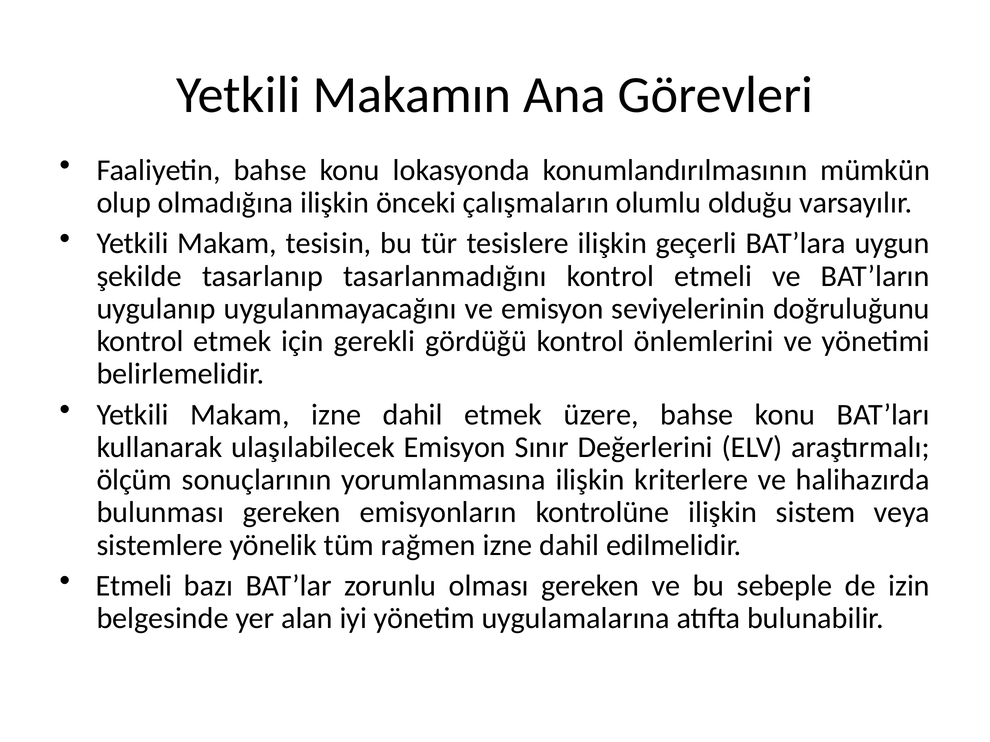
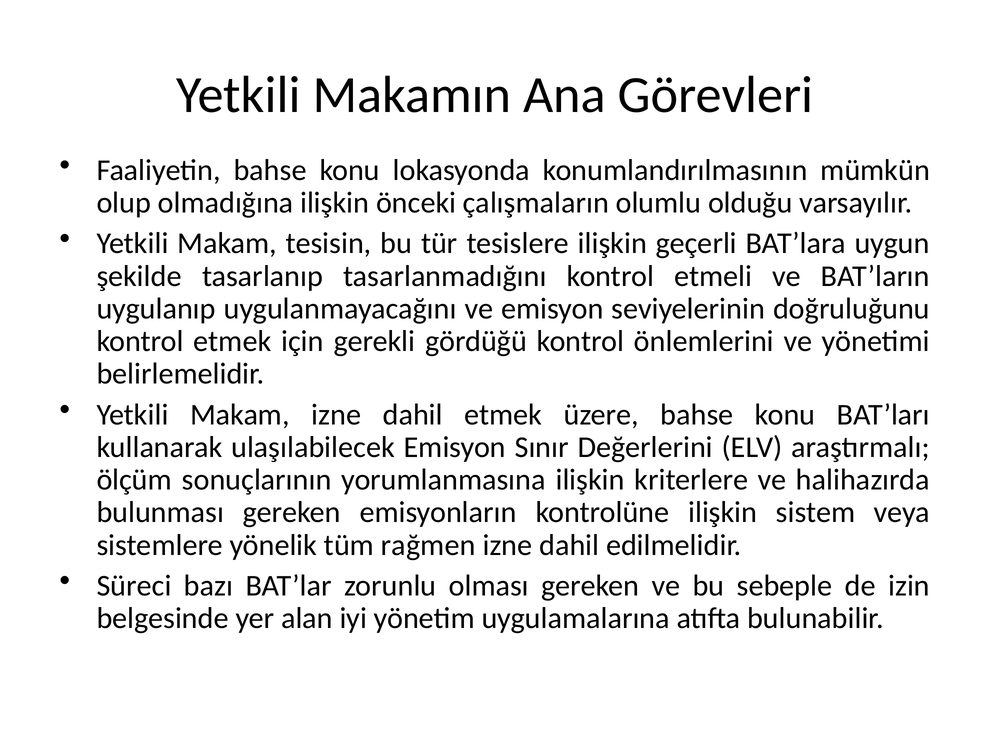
Etmeli: Etmeli -> Süreci (134, 586)
